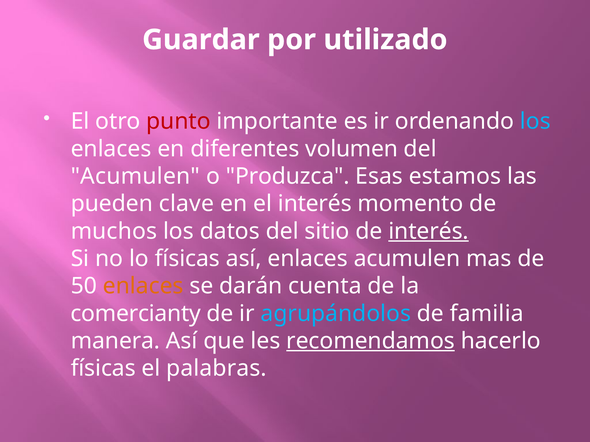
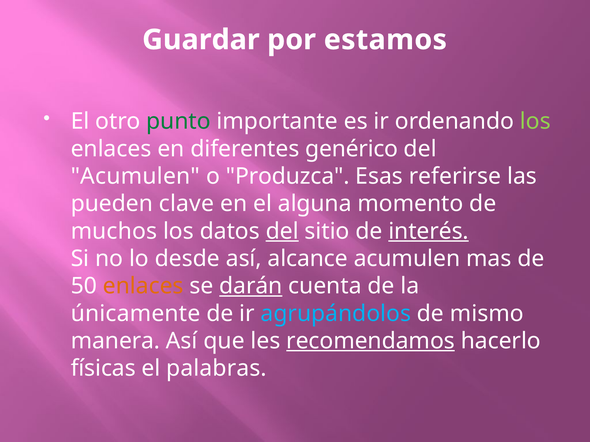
utilizado: utilizado -> estamos (385, 40)
punto colour: red -> green (178, 121)
los colour: light blue -> light green (535, 121)
volumen: volumen -> genérico (352, 149)
estamos: estamos -> referirse (455, 176)
el interés: interés -> alguna (315, 204)
del underline: none -> present (282, 231)
lo físicas: físicas -> desde (187, 259)
así enlaces: enlaces -> alcance (308, 259)
darán underline: none -> present (251, 286)
comercianty: comercianty -> únicamente (135, 314)
familia: familia -> mismo (487, 314)
